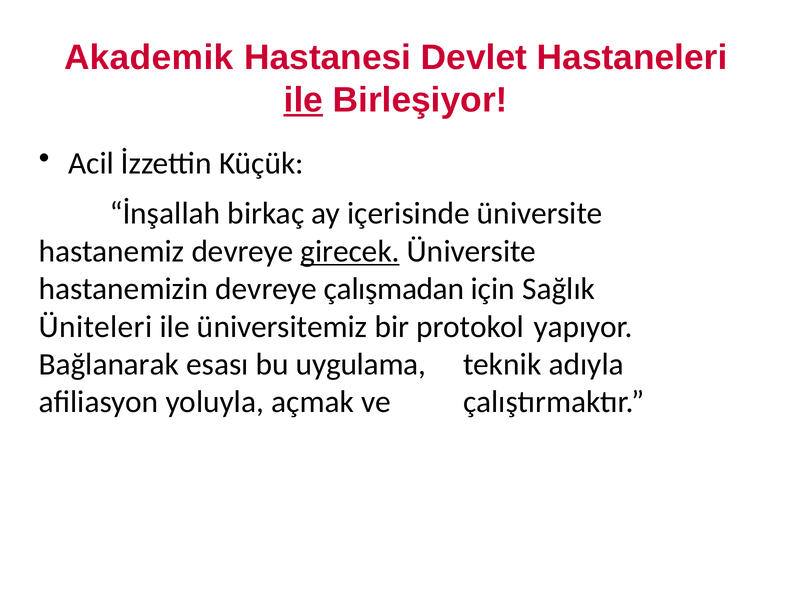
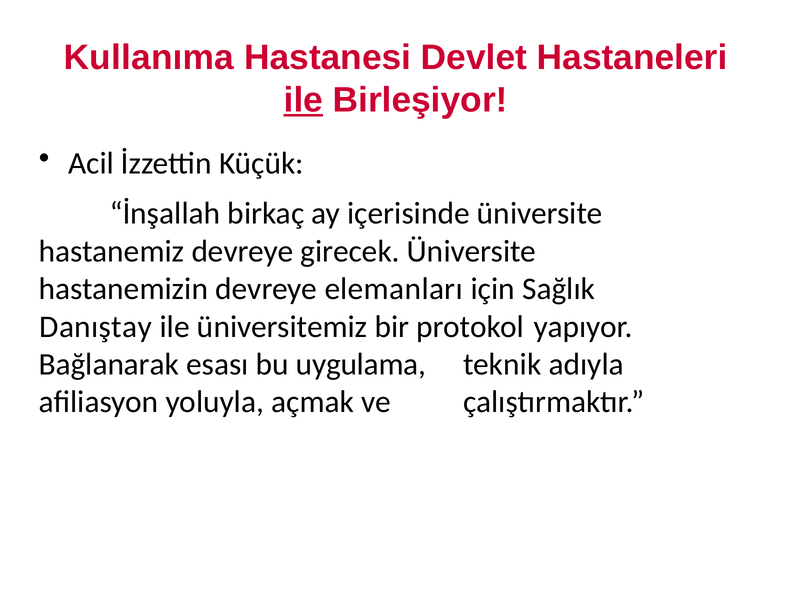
Akademik: Akademik -> Kullanıma (149, 58)
girecek underline: present -> none (350, 251)
çalışmadan: çalışmadan -> elemanları (394, 289)
Üniteleri: Üniteleri -> Danıştay (96, 327)
